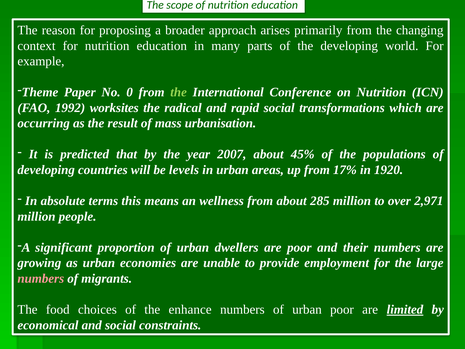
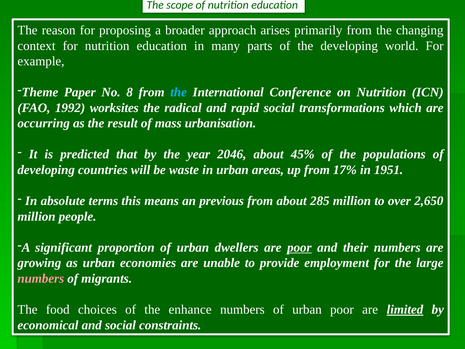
0: 0 -> 8 (130, 92)
the colour: light green -> light blue (179, 92)
2007: 2007 -> 2046 (232, 154)
levels: levels -> waste (184, 170)
1920: 1920 -> 1951 (389, 170)
wellness: wellness -> previous (222, 201)
2,971: 2,971 -> 2,650 (429, 201)
poor underline: none -> present (299, 247)
